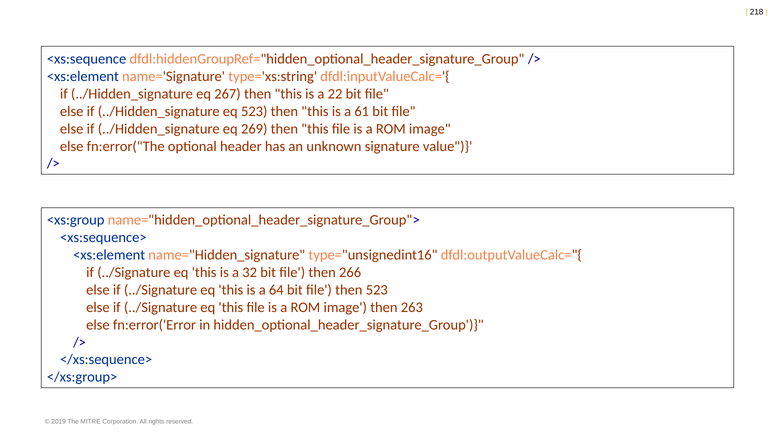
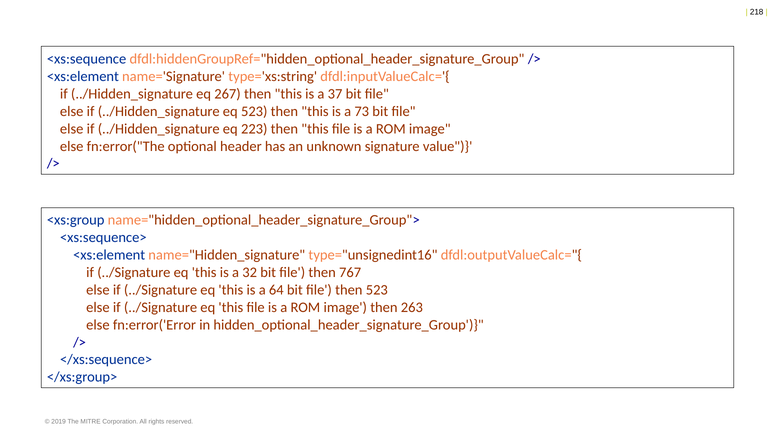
22: 22 -> 37 (335, 94)
61: 61 -> 73 (362, 111)
269: 269 -> 223 (254, 129)
266: 266 -> 767 (350, 272)
